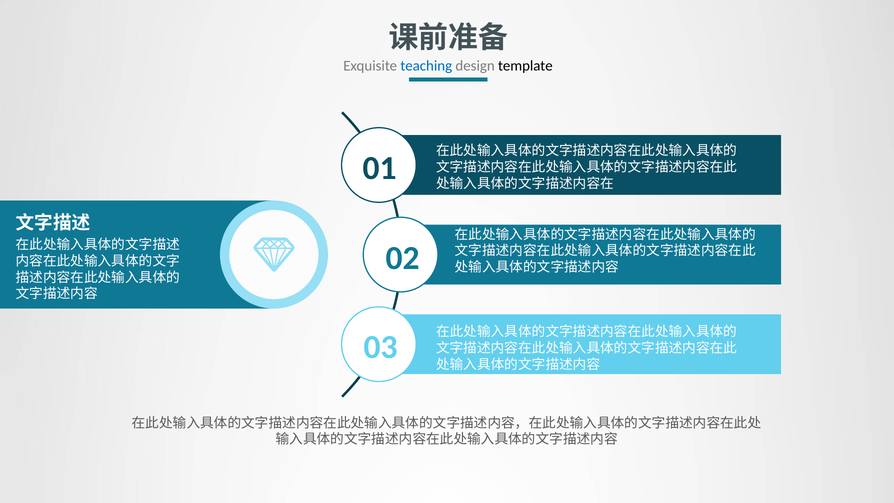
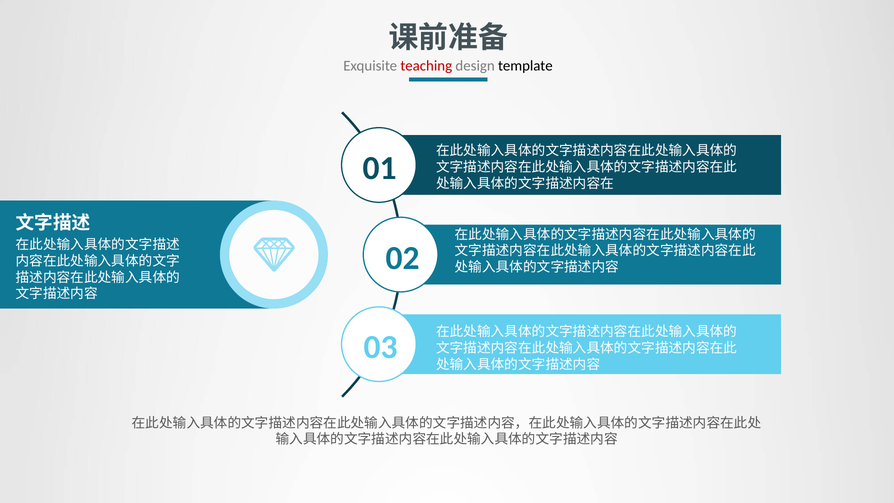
teaching colour: blue -> red (426, 66)
